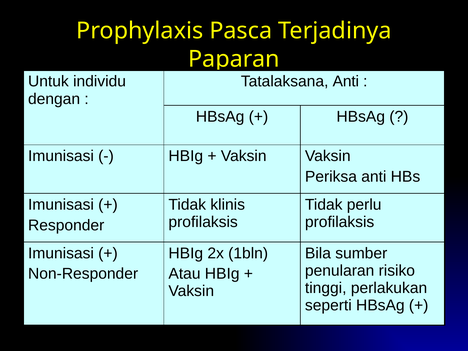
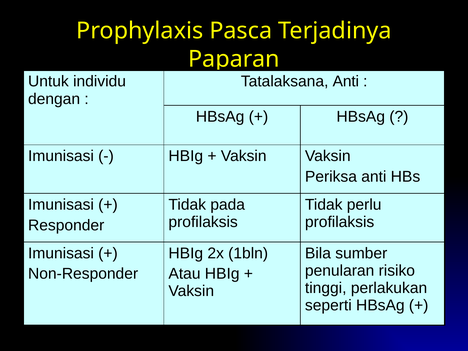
klinis: klinis -> pada (228, 205)
